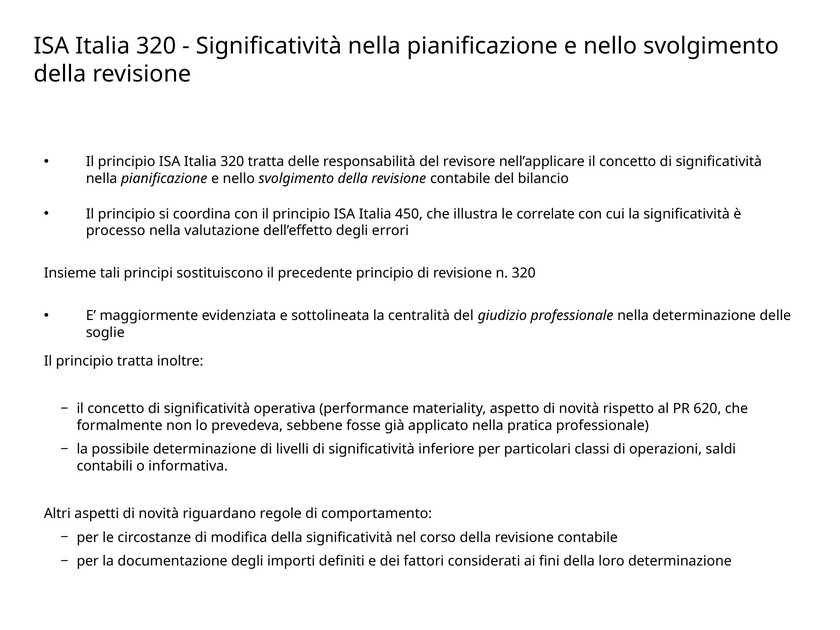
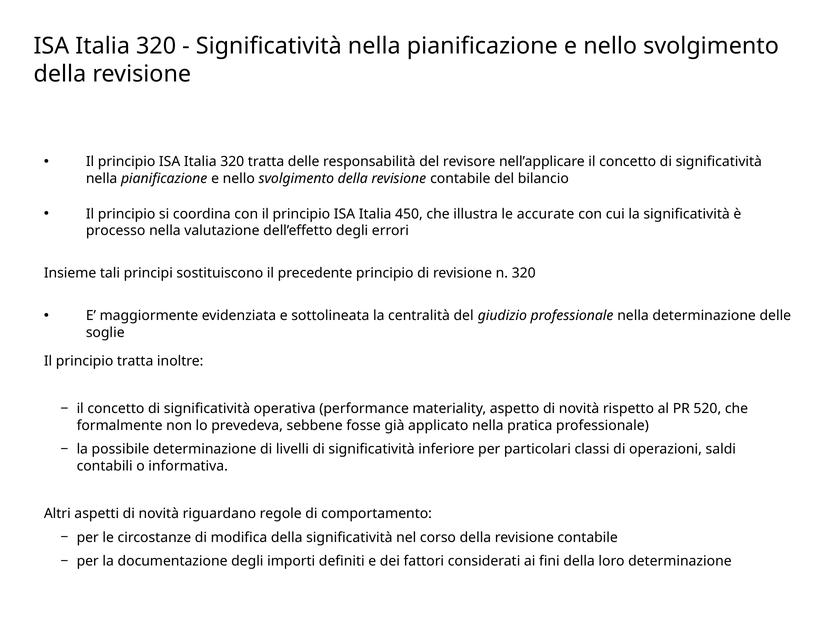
correlate: correlate -> accurate (546, 214)
620: 620 -> 520 (707, 409)
